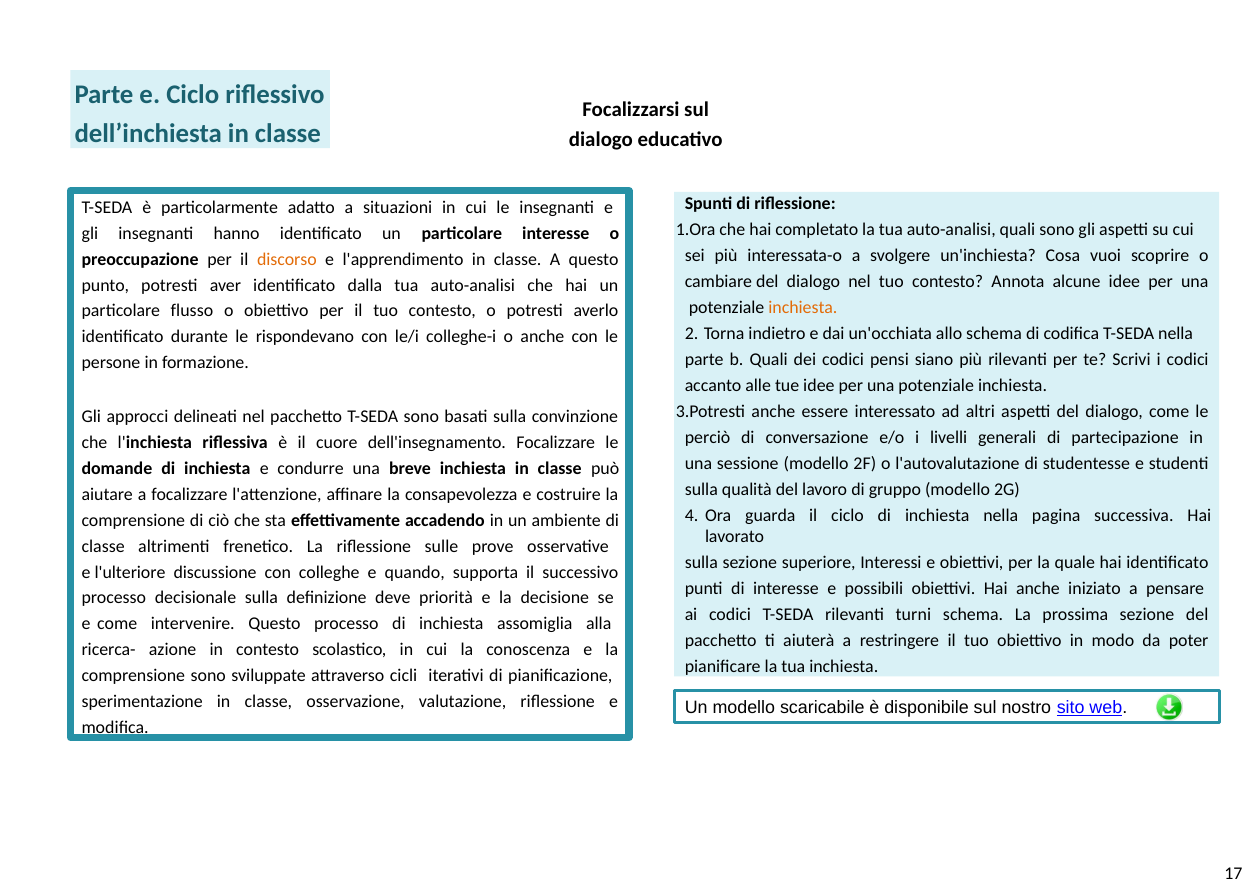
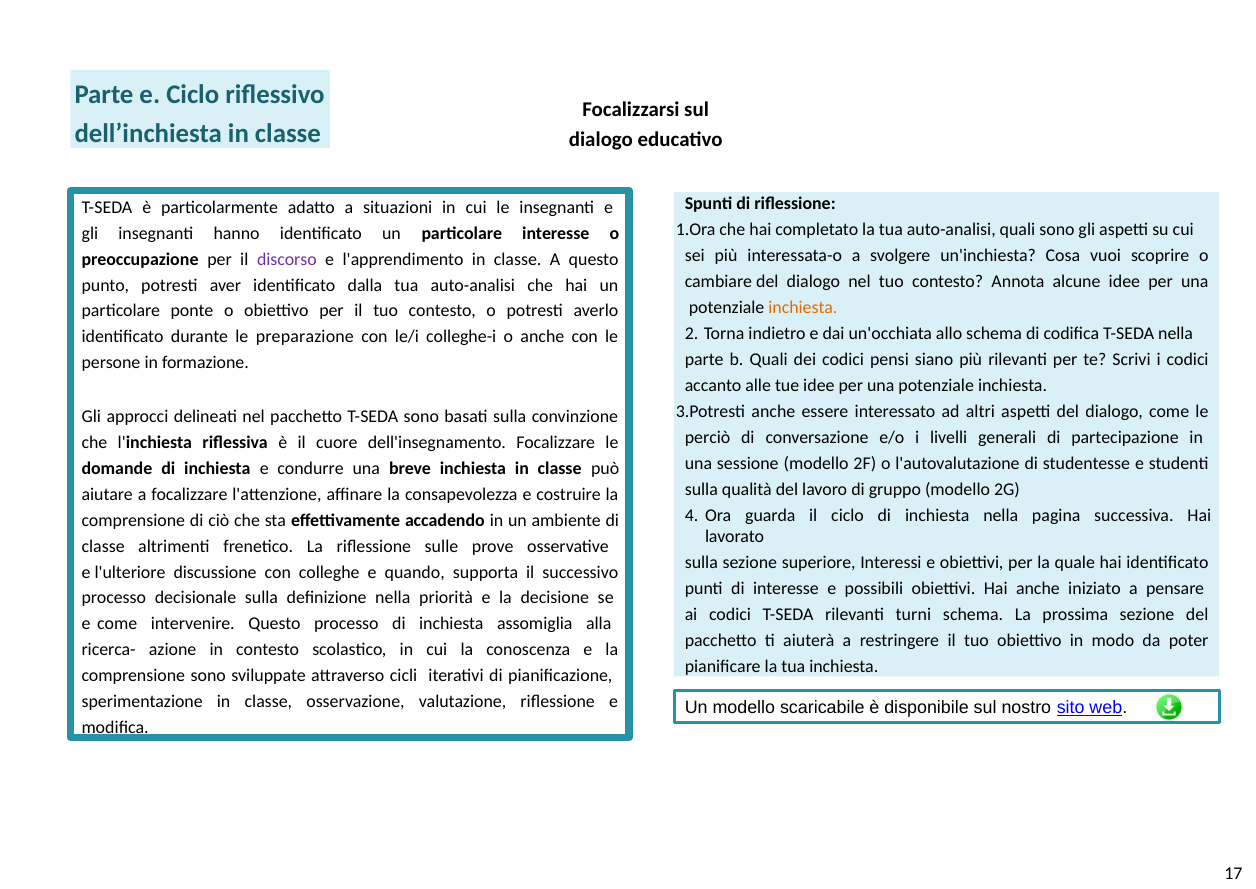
discorso colour: orange -> purple (287, 259)
flusso: flusso -> ponte (192, 311)
rispondevano: rispondevano -> preparazione (305, 337)
definizione deve: deve -> nella (393, 598)
